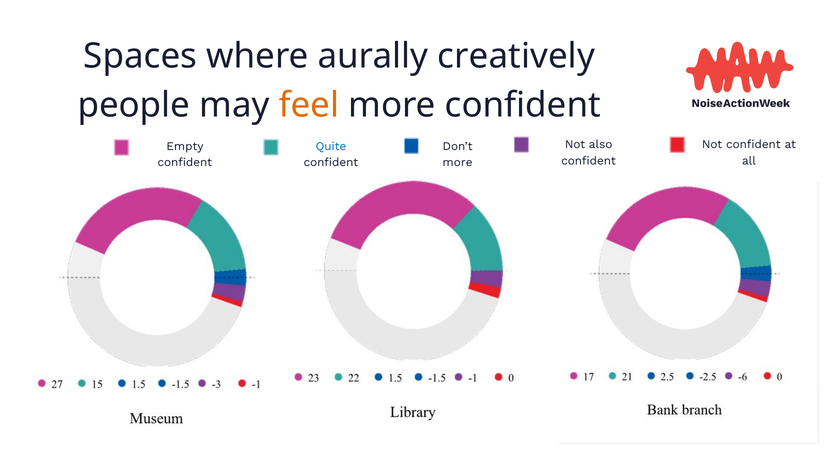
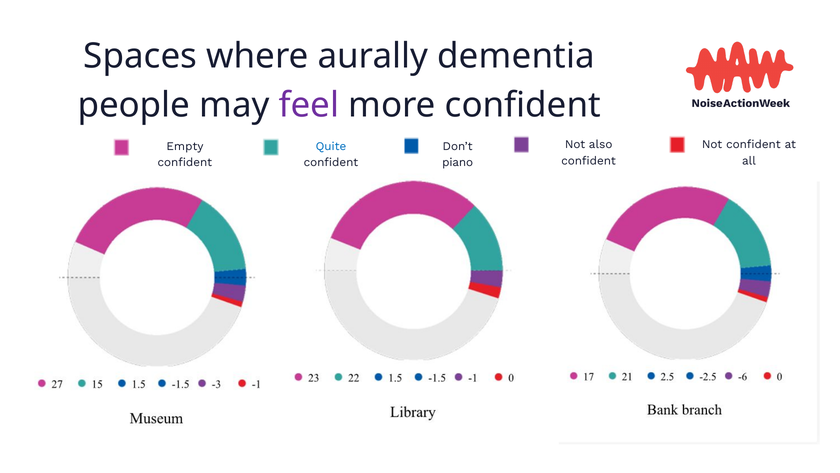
creatively: creatively -> dementia (516, 56)
feel colour: orange -> purple (309, 105)
more: more -> piano (458, 162)
